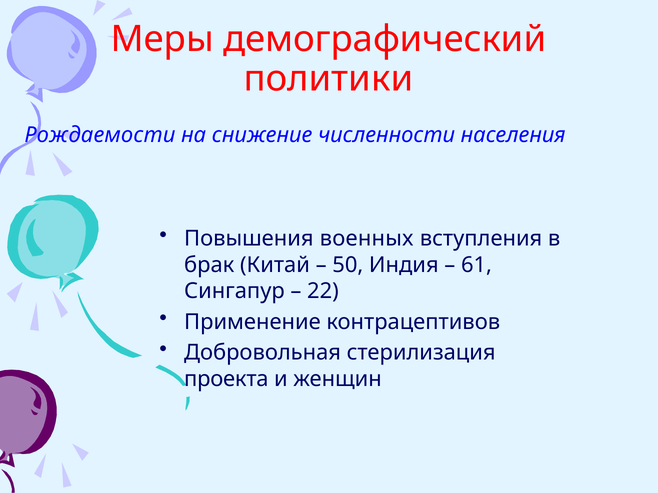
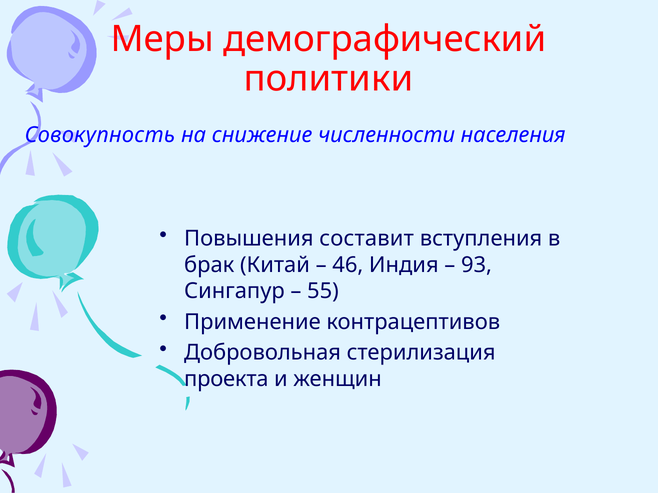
Рождаемости: Рождаемости -> Совокупность (100, 135)
военных: военных -> составит (367, 239)
50: 50 -> 46 (348, 265)
61: 61 -> 93 (477, 265)
22: 22 -> 55 (323, 291)
